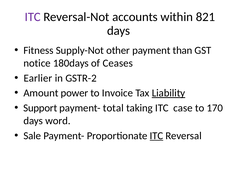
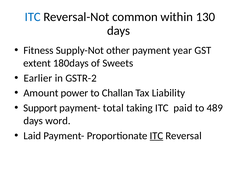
ITC colour: purple -> blue (33, 17)
accounts: accounts -> common (135, 17)
821: 821 -> 130 (205, 17)
than: than -> year (182, 50)
notice: notice -> extent (37, 63)
Ceases: Ceases -> Sweets (118, 63)
Invoice: Invoice -> Challan (118, 93)
Liability underline: present -> none (169, 93)
case: case -> paid (183, 108)
170: 170 -> 489 (215, 108)
Sale: Sale -> Laid (32, 136)
